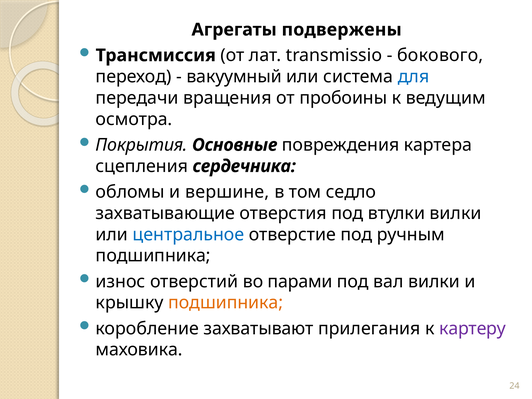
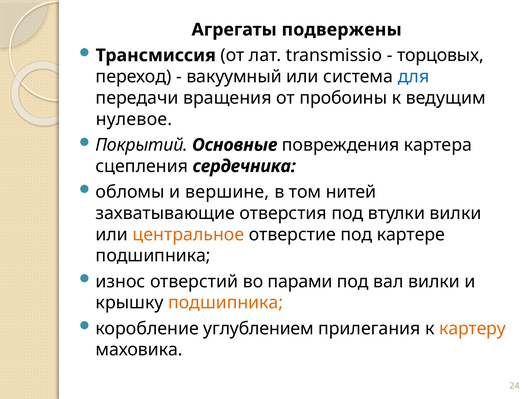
бокового: бокового -> торцовых (440, 55)
осмотра: осмотра -> нулевое (134, 119)
Покрытия: Покрытия -> Покрытий (142, 145)
седло: седло -> нитей (351, 192)
центральное colour: blue -> orange (188, 235)
ручным: ручным -> картере (411, 235)
захватывают: захватывают -> углублением (259, 329)
картеру colour: purple -> orange (473, 329)
